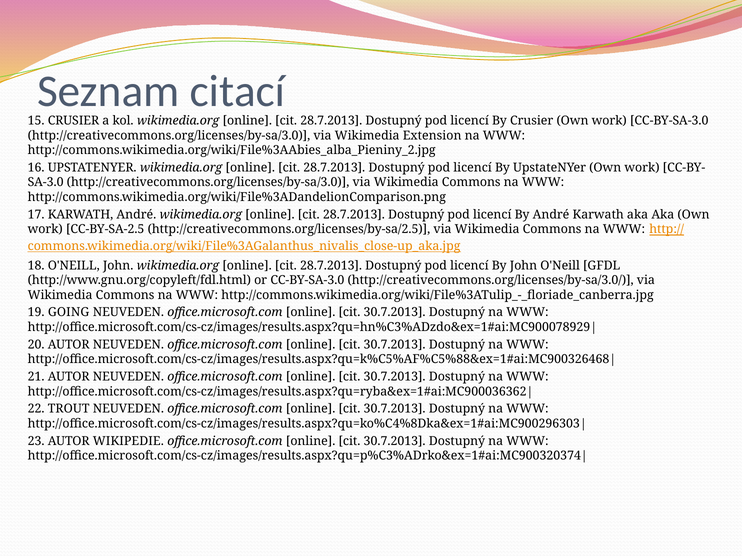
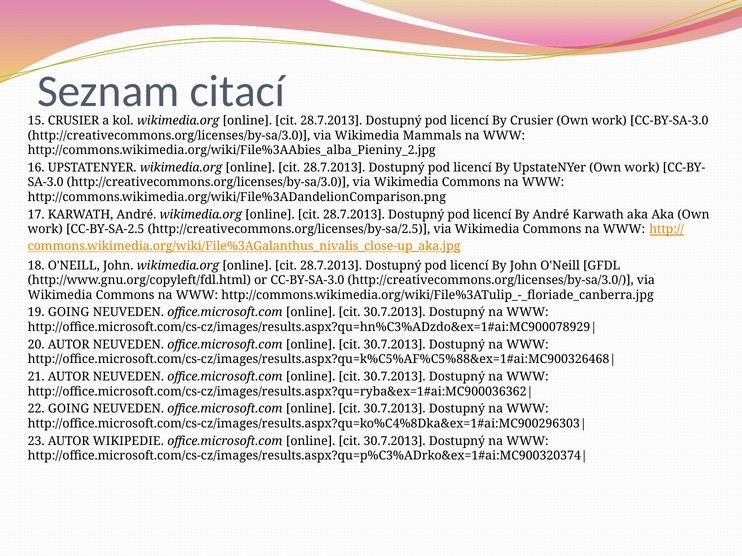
Extension: Extension -> Mammals (432, 136)
22 TROUT: TROUT -> GOING (69, 409)
